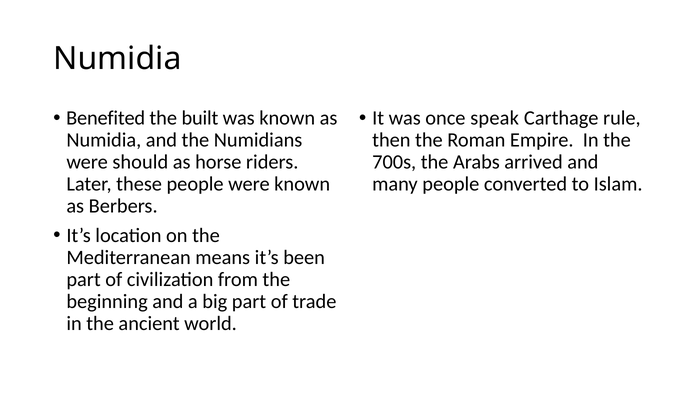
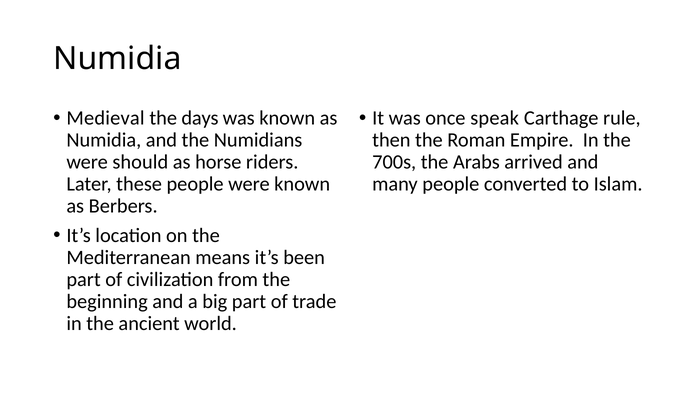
Benefited: Benefited -> Medieval (106, 118)
built: built -> days (200, 118)
